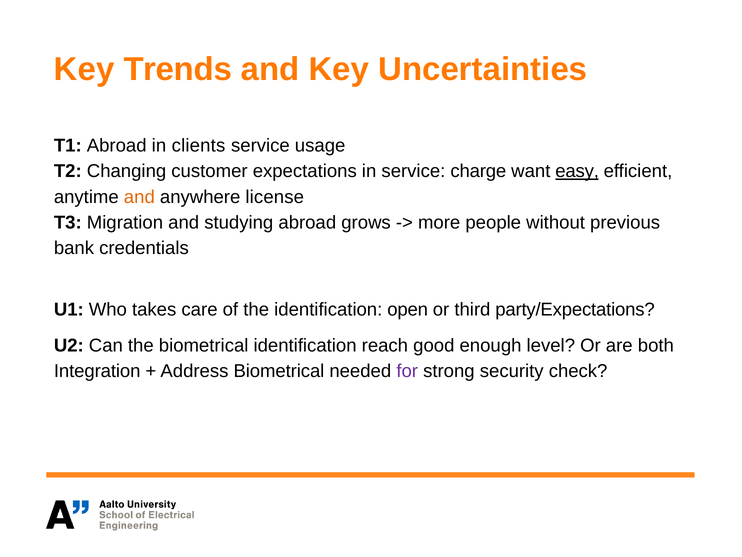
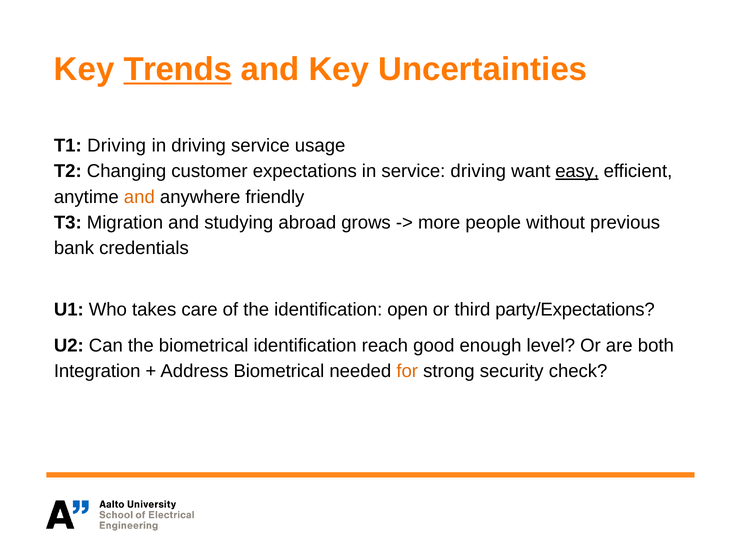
Trends underline: none -> present (178, 69)
T1 Abroad: Abroad -> Driving (117, 146)
in clients: clients -> driving (199, 146)
service charge: charge -> driving (478, 171)
license: license -> friendly (275, 197)
for colour: purple -> orange (407, 371)
